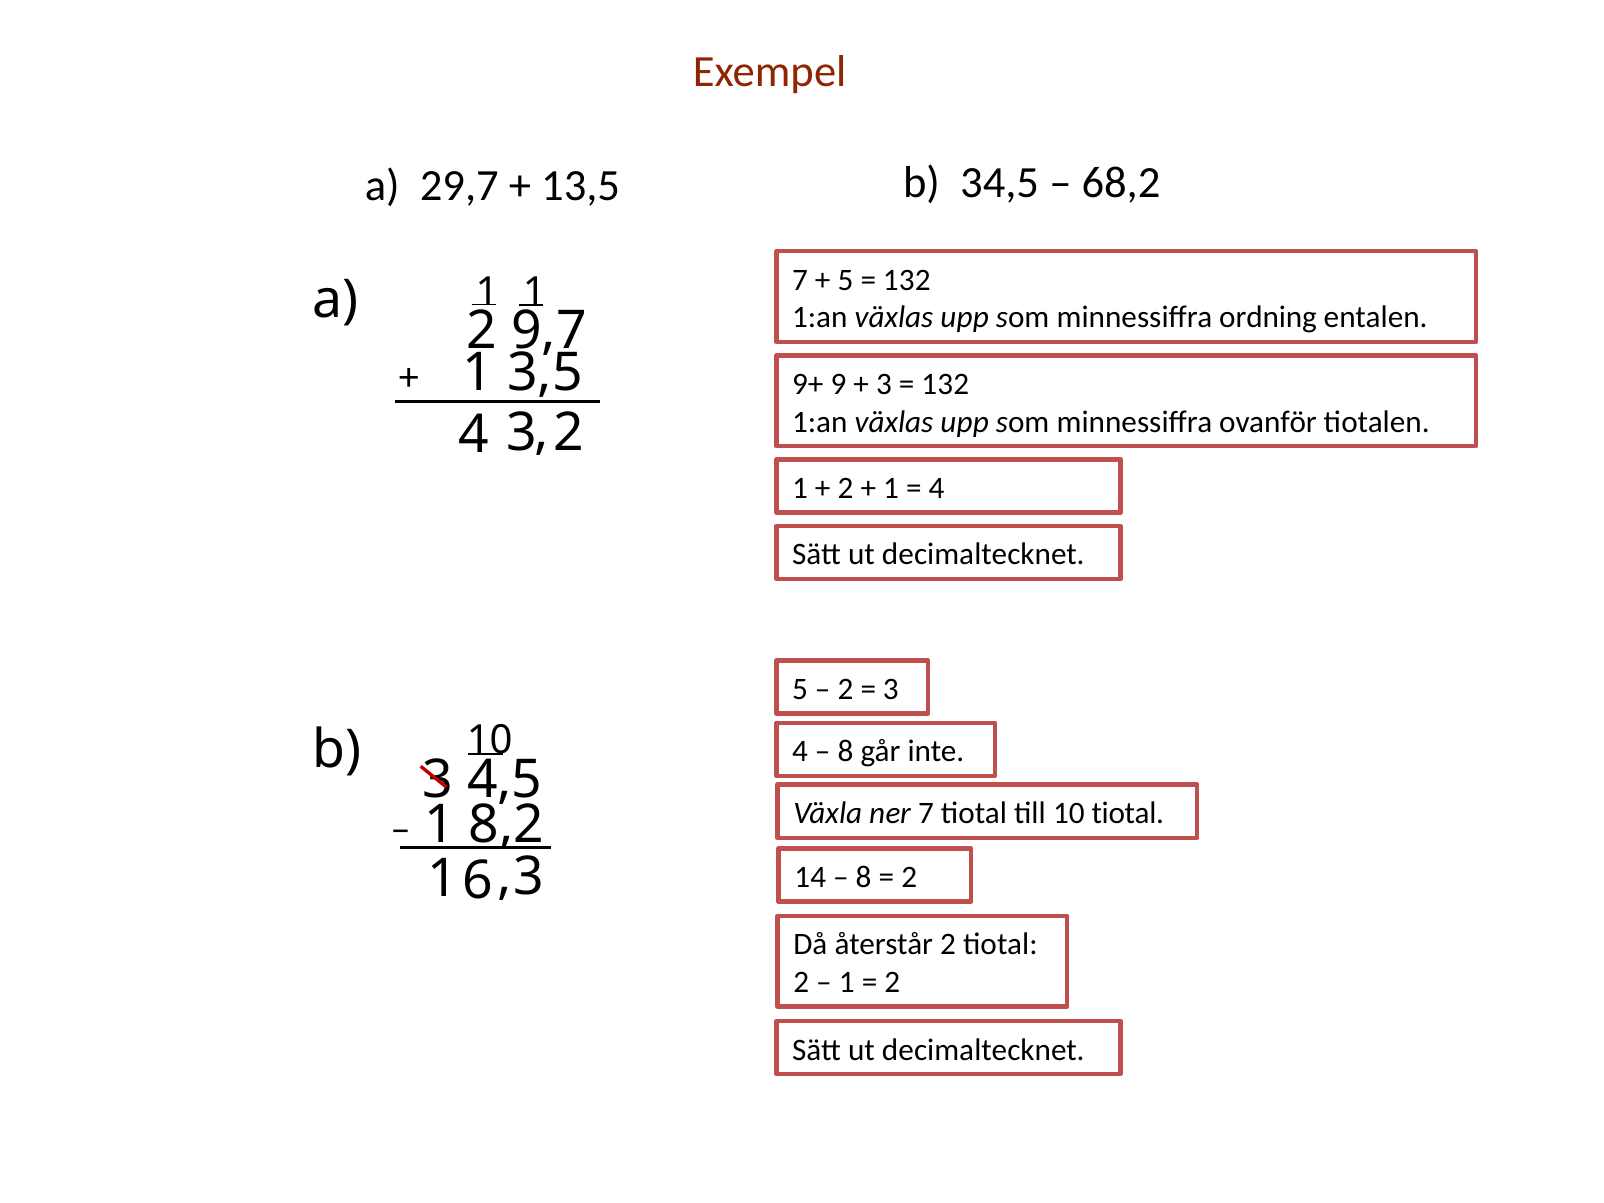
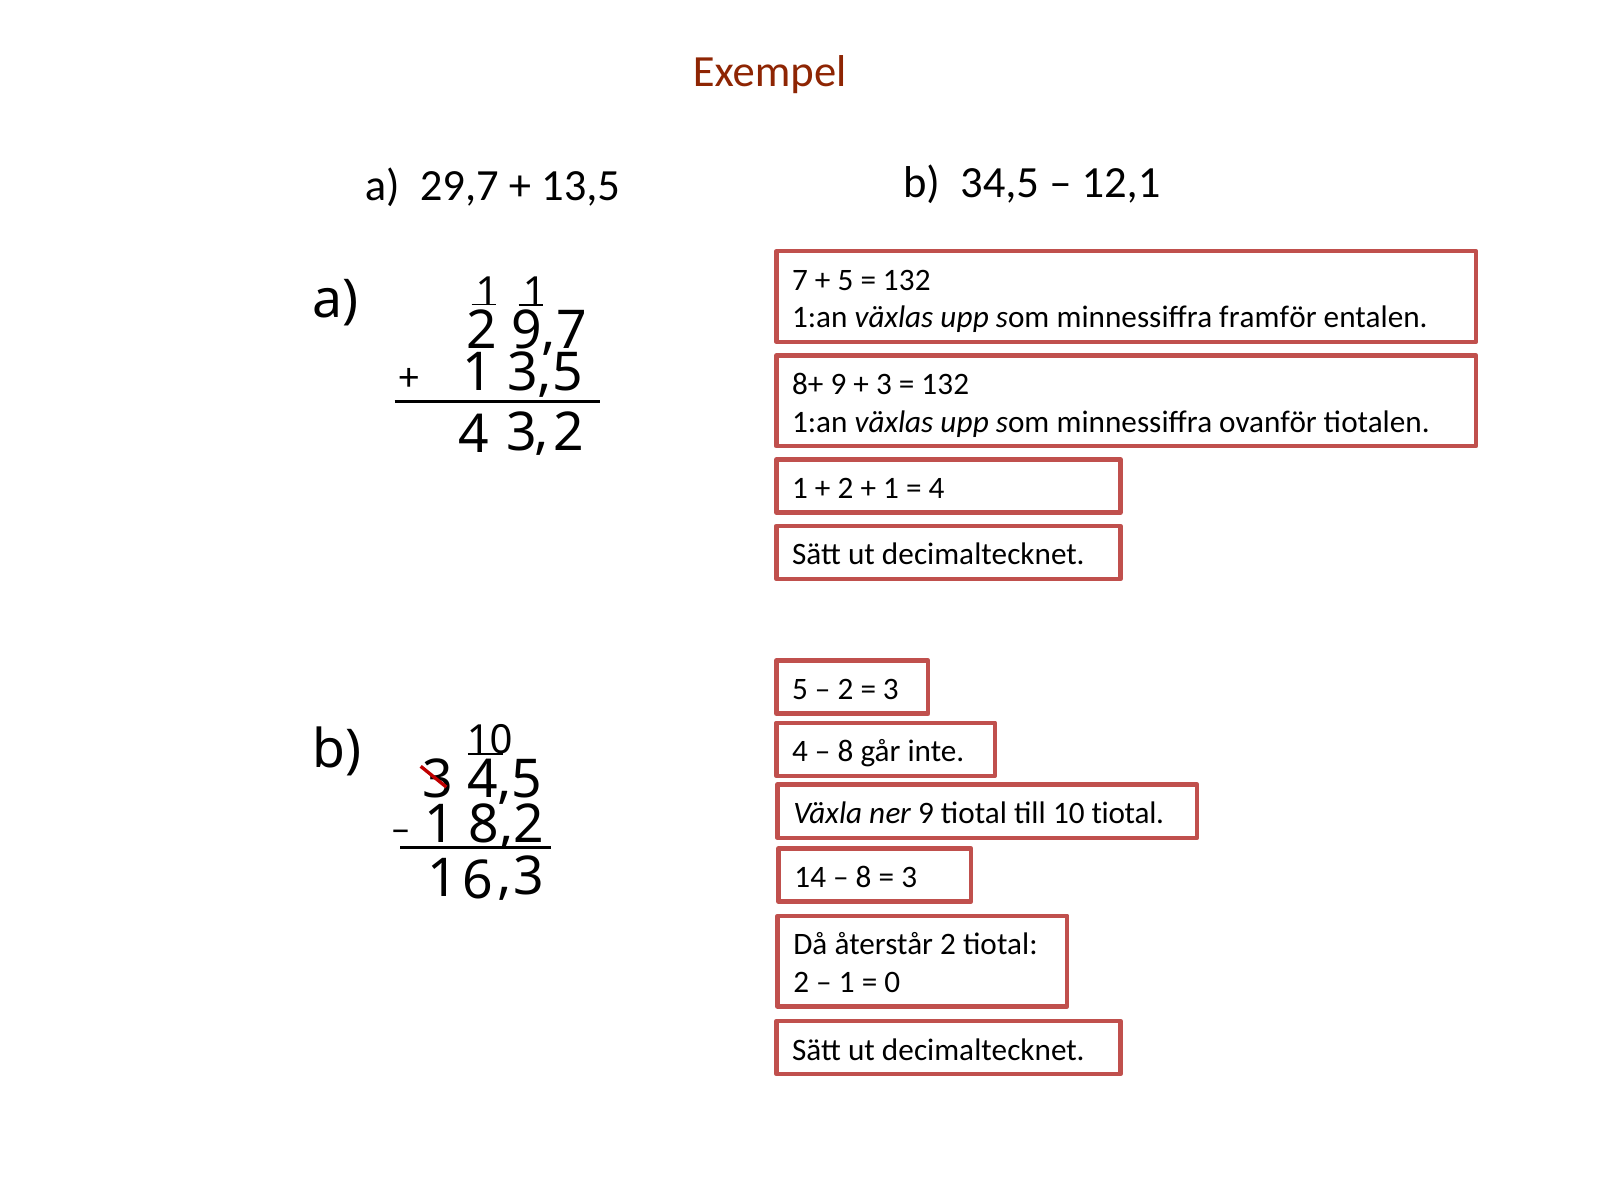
68,2: 68,2 -> 12,1 (1121, 183)
ordning: ordning -> framför (1268, 317)
9+: 9+ -> 8+ (808, 384)
ner 7: 7 -> 9 (926, 813)
2: 2 -> 3 (909, 877)
2: 2 -> 0 (892, 982)
